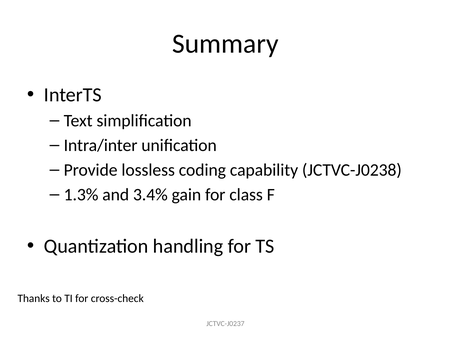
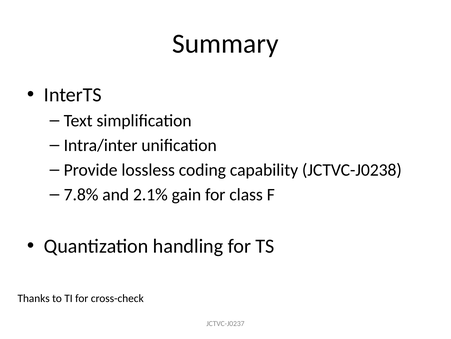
1.3%: 1.3% -> 7.8% (81, 194)
3.4%: 3.4% -> 2.1% (150, 194)
